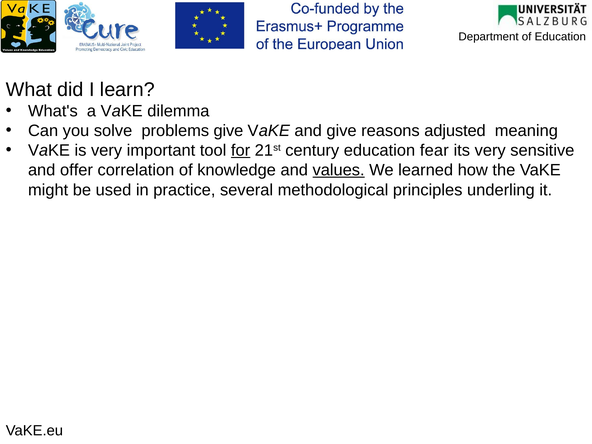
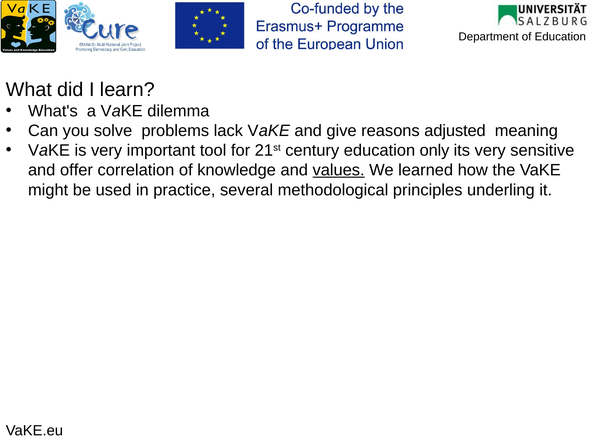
problems give: give -> lack (228, 131)
for underline: present -> none (241, 150)
fear: fear -> only (434, 150)
